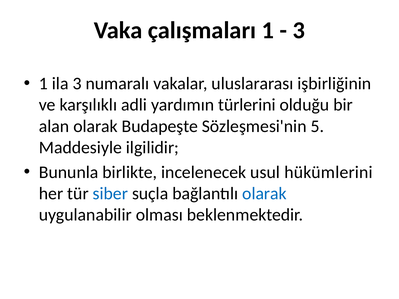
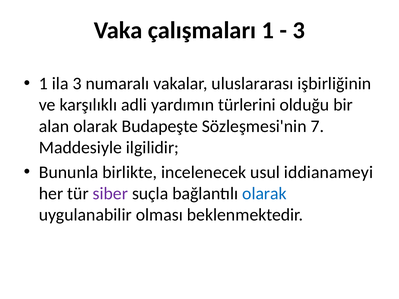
5: 5 -> 7 (317, 126)
hükümlerini: hükümlerini -> iddianameyi (329, 172)
siber colour: blue -> purple (110, 194)
